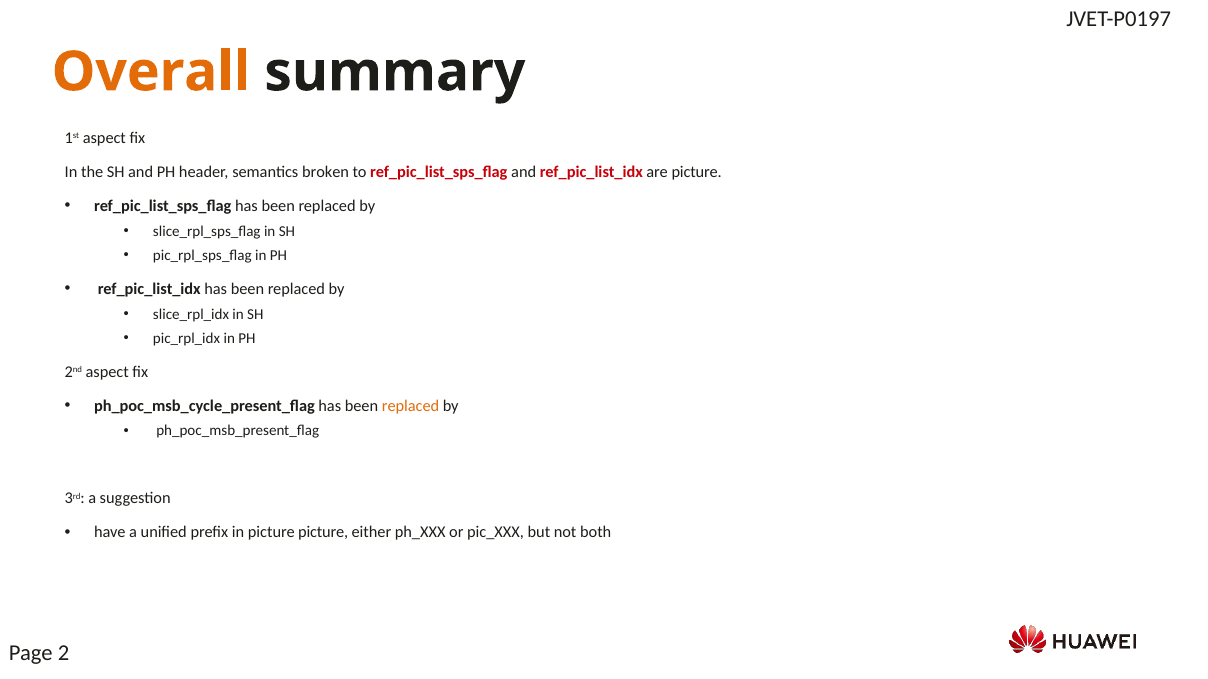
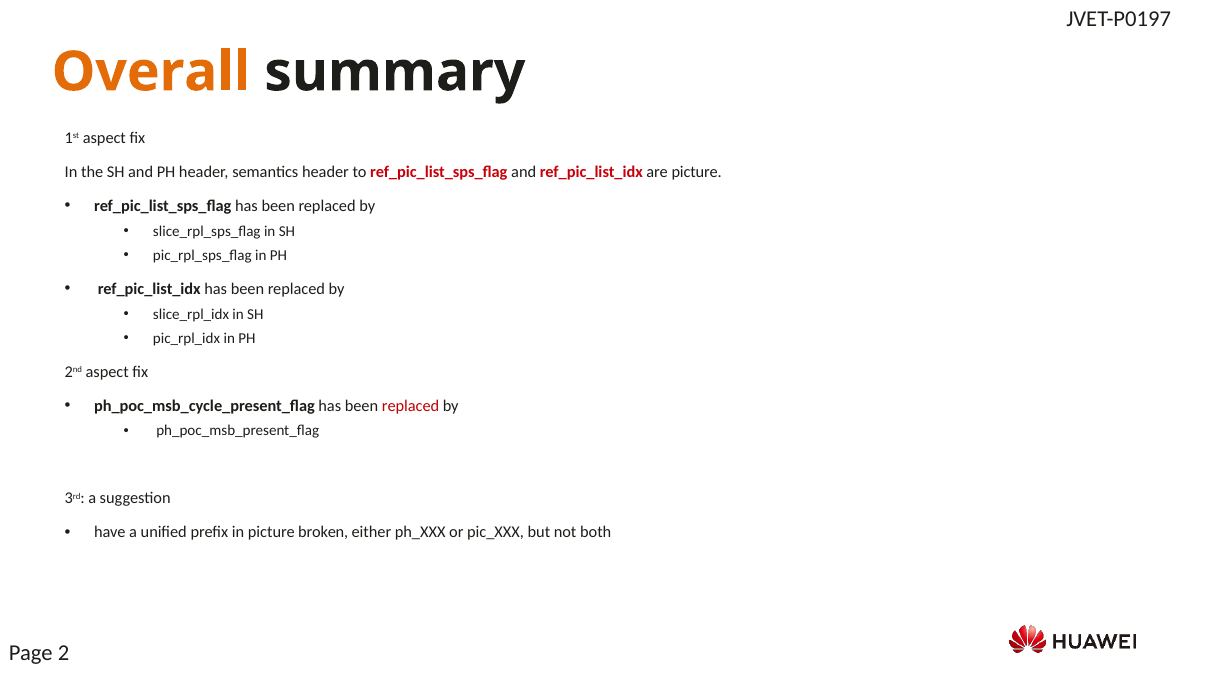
semantics broken: broken -> header (325, 172)
replaced colour: orange -> red (411, 406)
picture picture: picture -> broken (323, 532)
